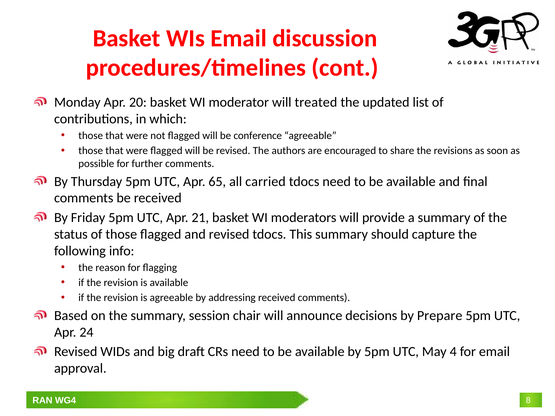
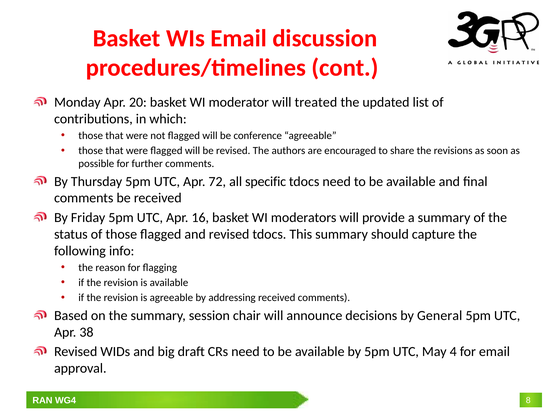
65: 65 -> 72 (217, 182)
carried: carried -> specific (266, 182)
21: 21 -> 16 (200, 218)
Prepare: Prepare -> General (440, 316)
24: 24 -> 38 (86, 332)
